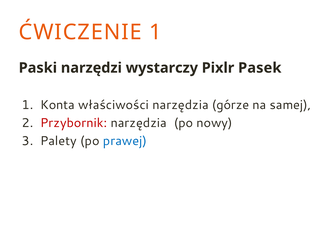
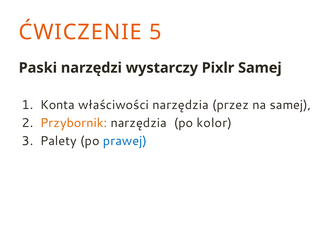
ĆWICZENIE 1: 1 -> 5 (155, 32)
Pixlr Pasek: Pasek -> Samej (260, 68)
górze: górze -> przez (231, 105)
Przybornik colour: red -> orange (74, 123)
nowy: nowy -> kolor (214, 123)
